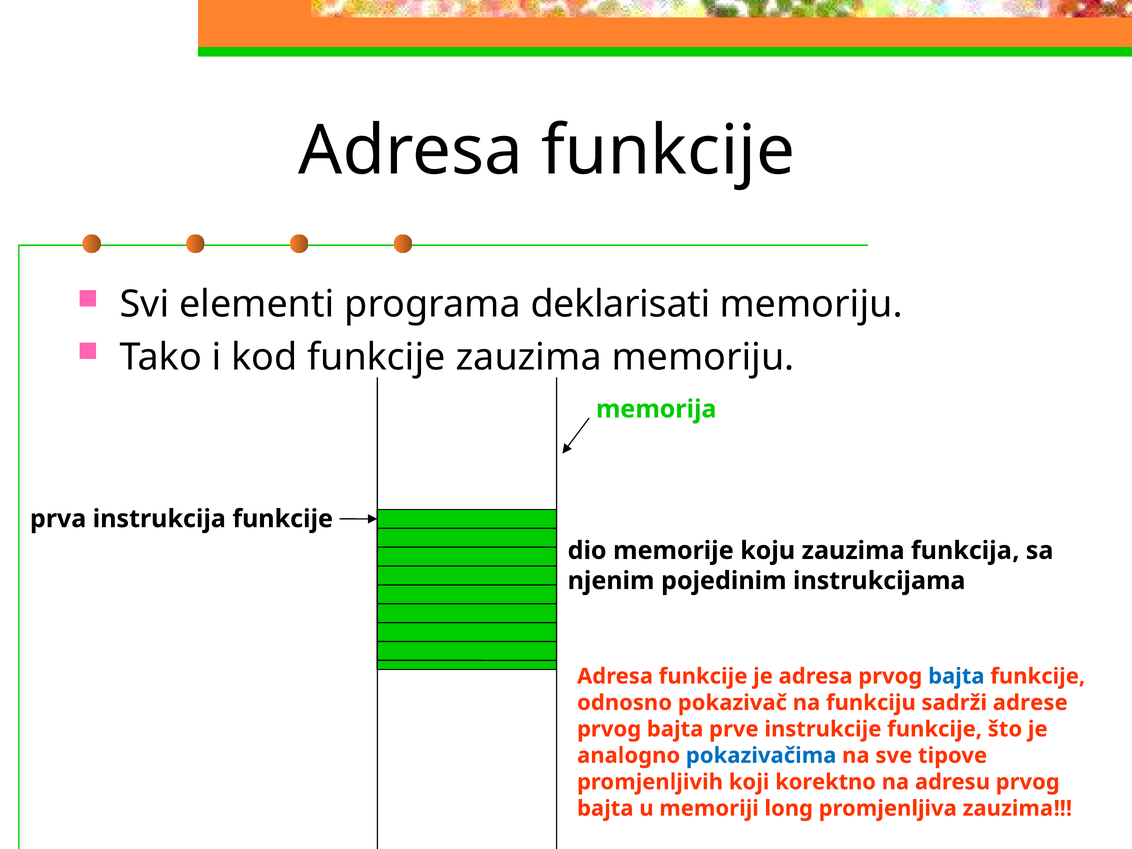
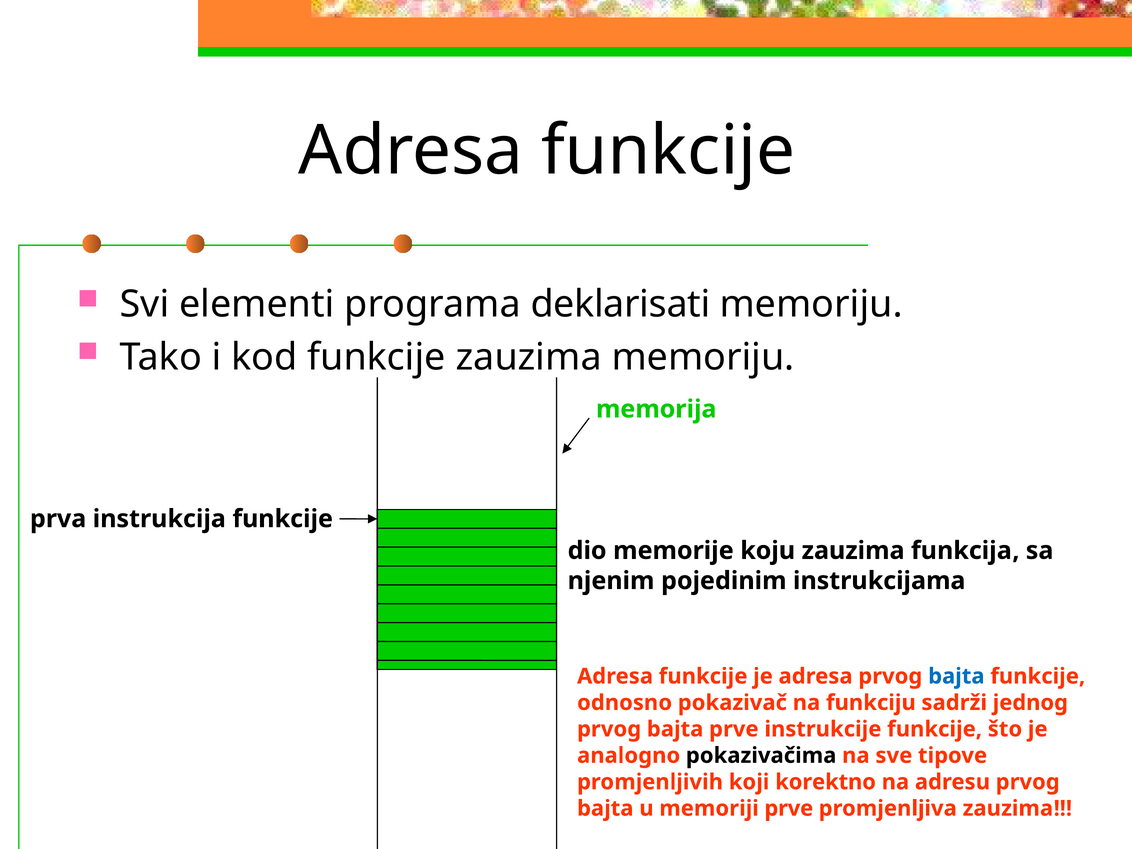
adrese: adrese -> jednog (1030, 703)
pokazivačima colour: blue -> black (761, 756)
memoriji long: long -> prve (789, 808)
